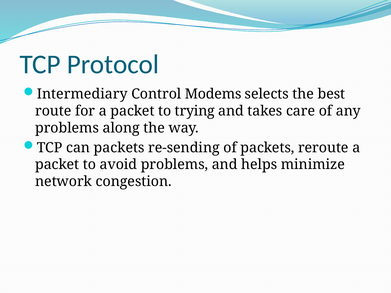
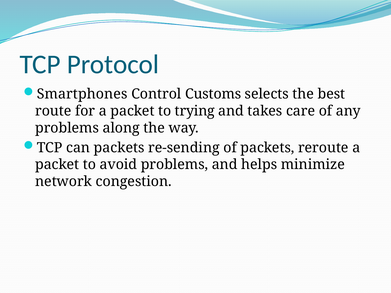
Intermediary: Intermediary -> Smartphones (82, 94)
Modems: Modems -> Customs (213, 94)
